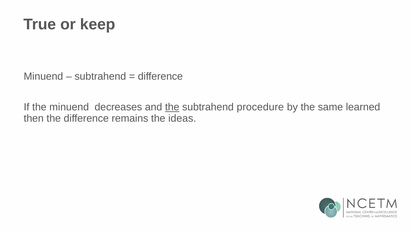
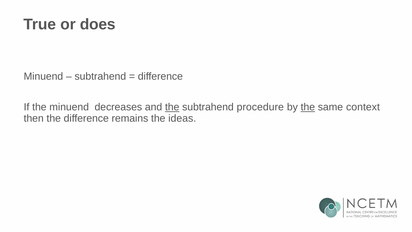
keep: keep -> does (98, 24)
the underline: none -> present (308, 107)
learned: learned -> context (363, 107)
